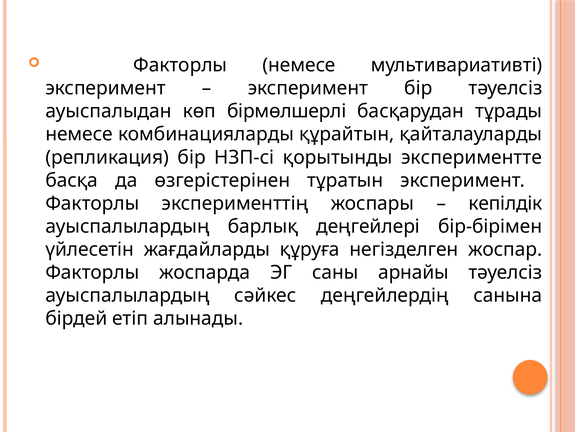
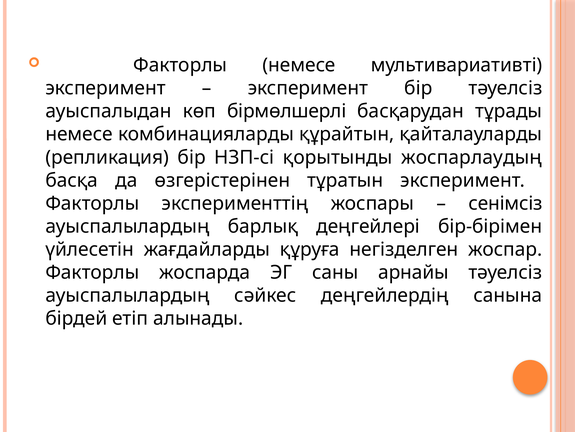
экспериментте: экспериментте -> жоспарлаудың (472, 157)
кепілдік: кепілдік -> сенімсіз (505, 203)
